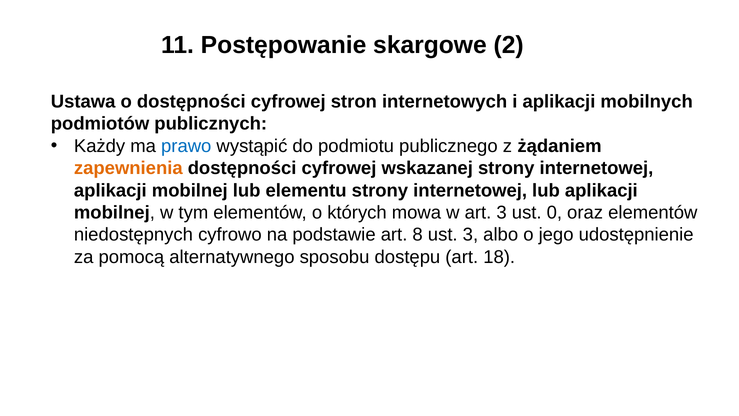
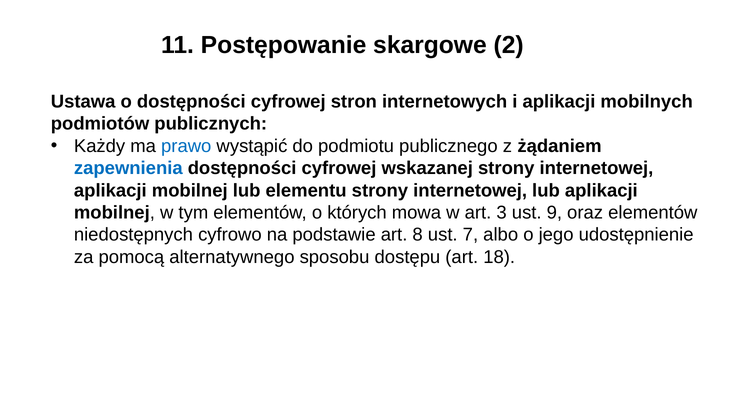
zapewnienia colour: orange -> blue (128, 168)
0: 0 -> 9 (554, 212)
ust 3: 3 -> 7 (470, 235)
